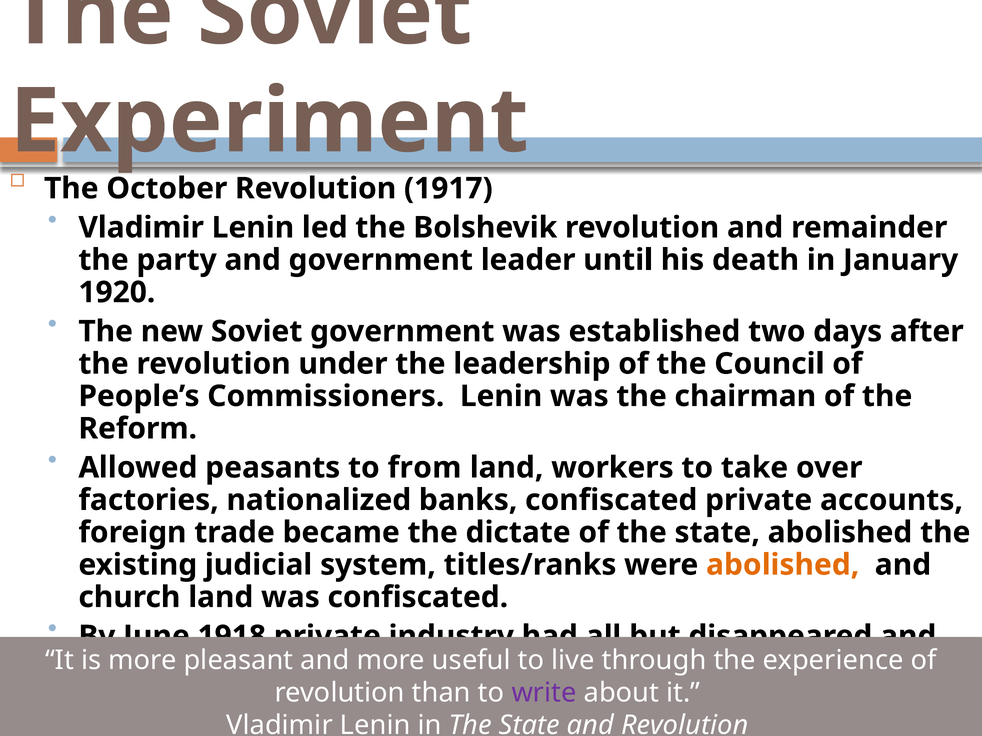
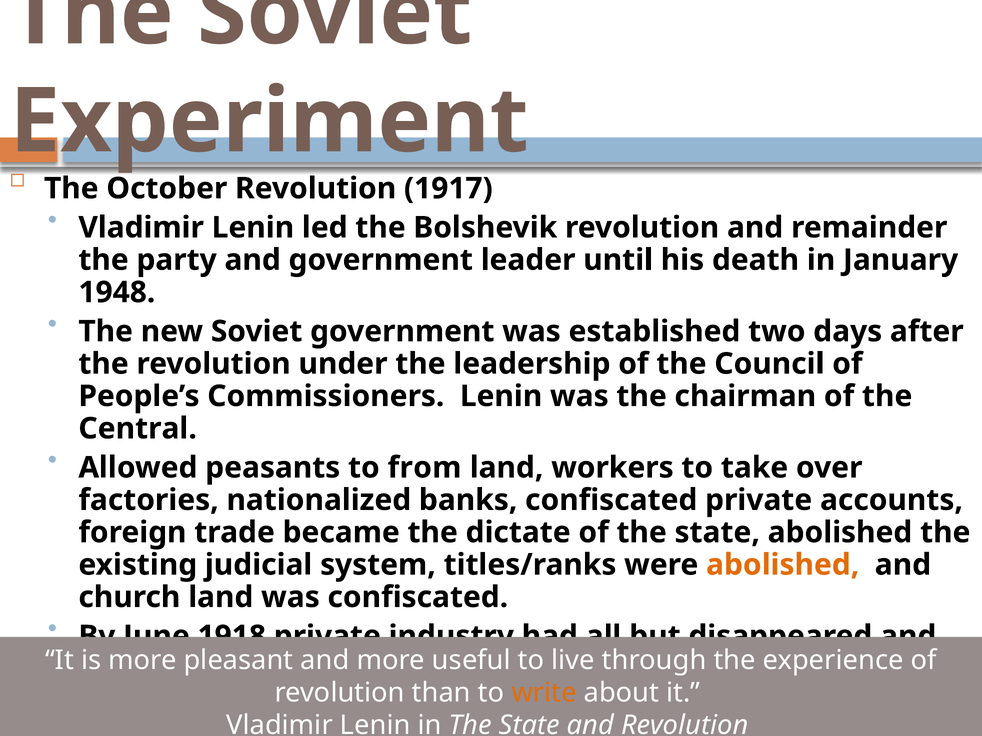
1920: 1920 -> 1948 (117, 293)
Reform: Reform -> Central (138, 429)
write colour: purple -> orange (544, 693)
